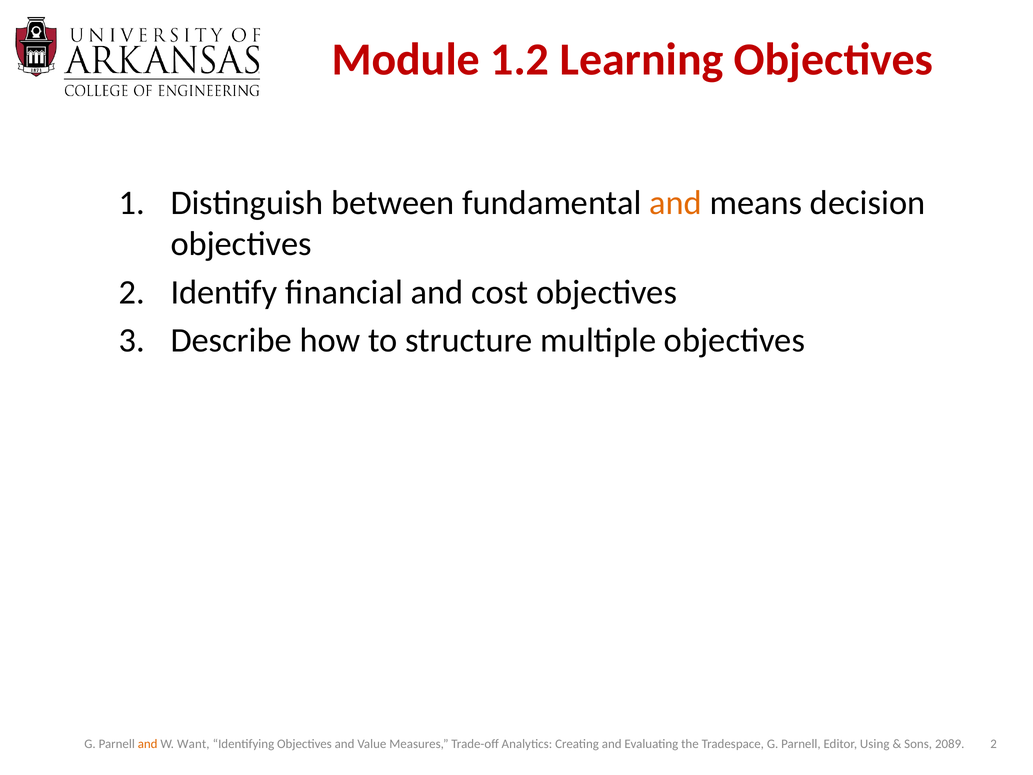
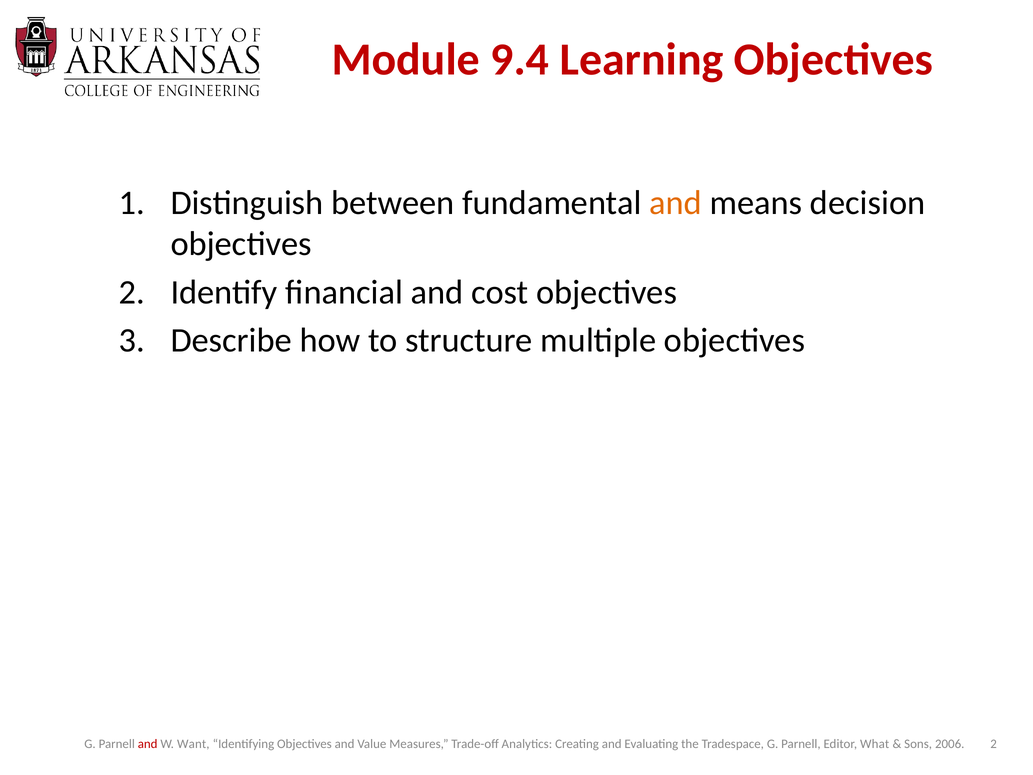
1.2: 1.2 -> 9.4 (520, 60)
and colour: orange -> red (148, 744)
Using: Using -> What (875, 744)
2089: 2089 -> 2006 (950, 744)
